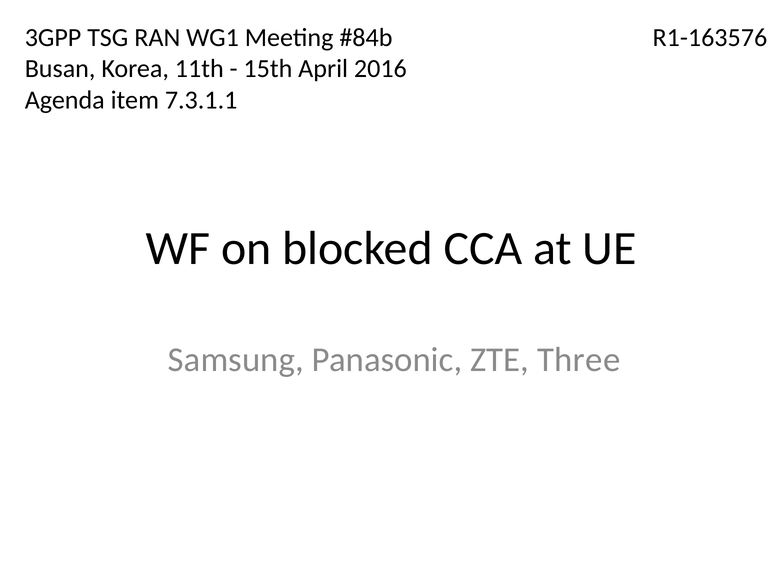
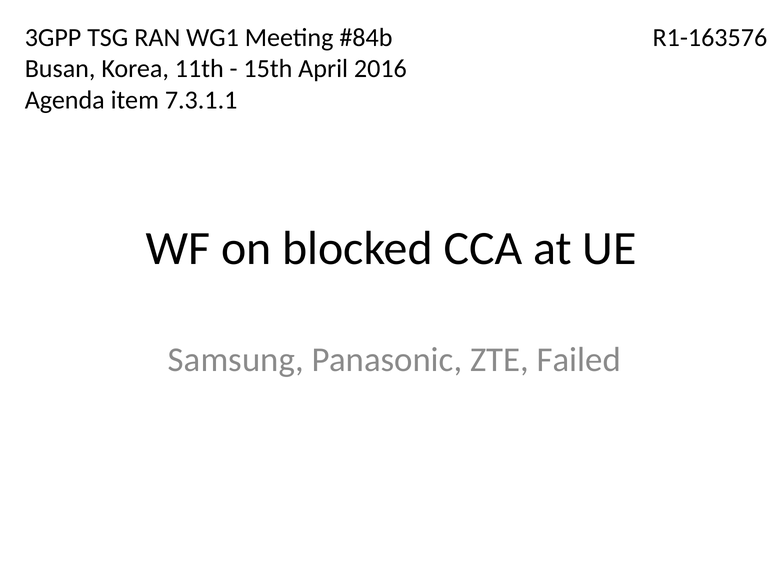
Three: Three -> Failed (579, 360)
